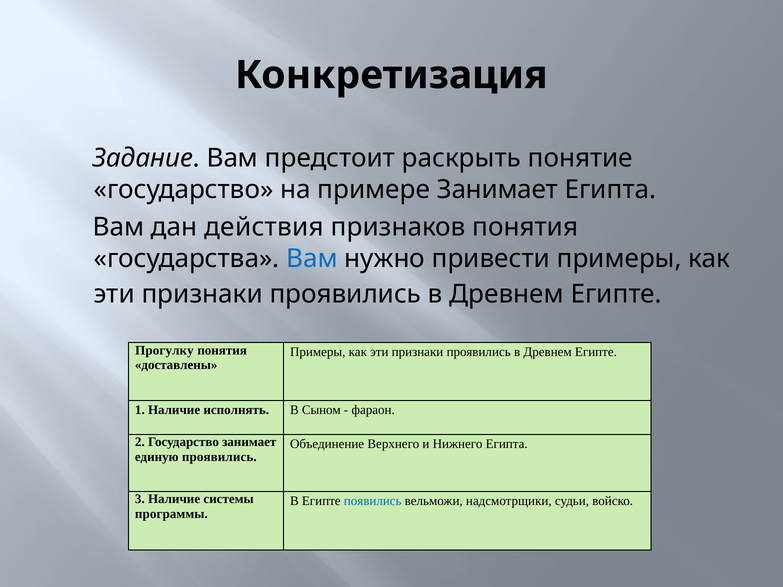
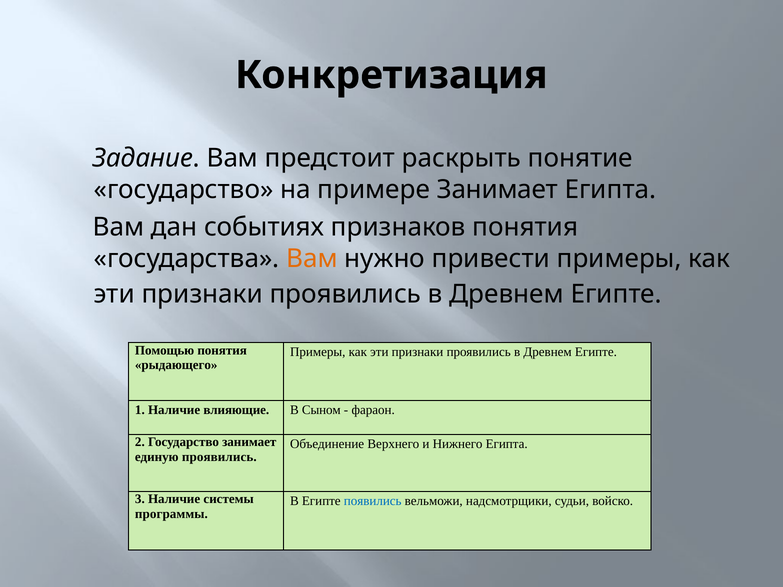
действия: действия -> событиях (264, 227)
Вам colour: blue -> orange (312, 258)
Прогулку: Прогулку -> Помощью (165, 350)
доставлены: доставлены -> рыдающего (176, 365)
исполнять: исполнять -> влияющие (236, 410)
